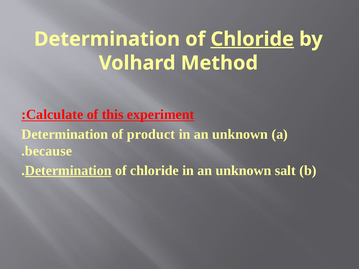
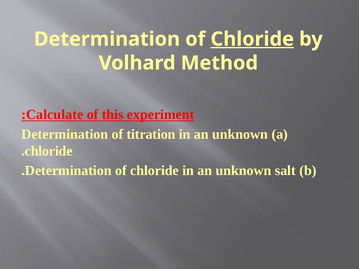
product: product -> titration (151, 134)
because: because -> chloride (49, 151)
Determination underline: present -> none (68, 171)
